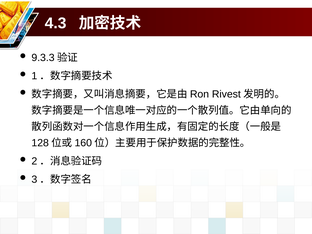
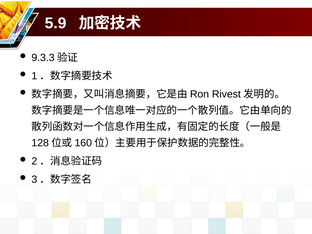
4.3: 4.3 -> 5.9 (56, 23)
